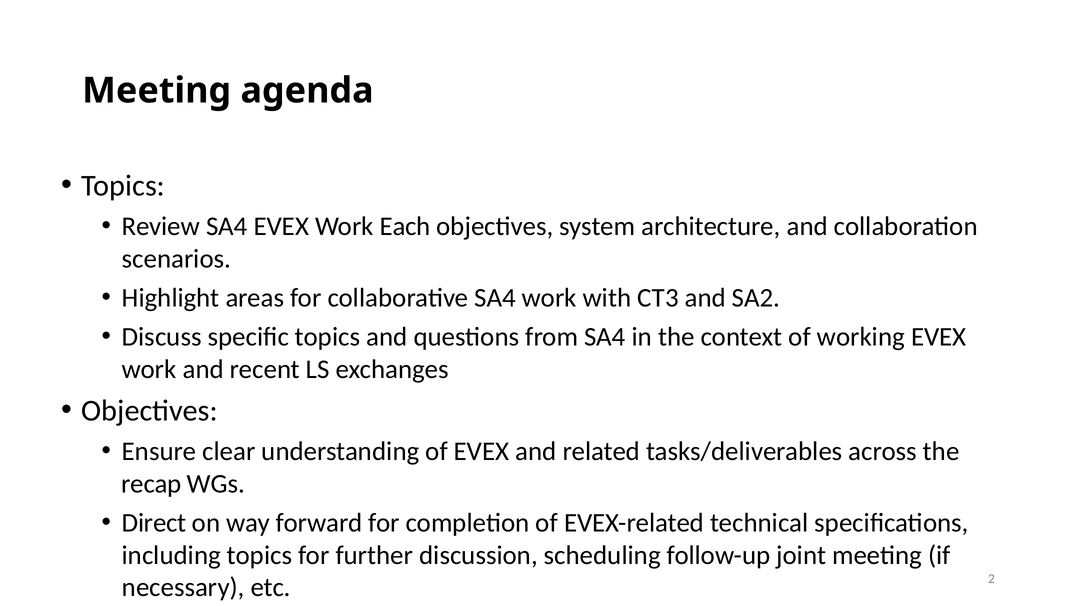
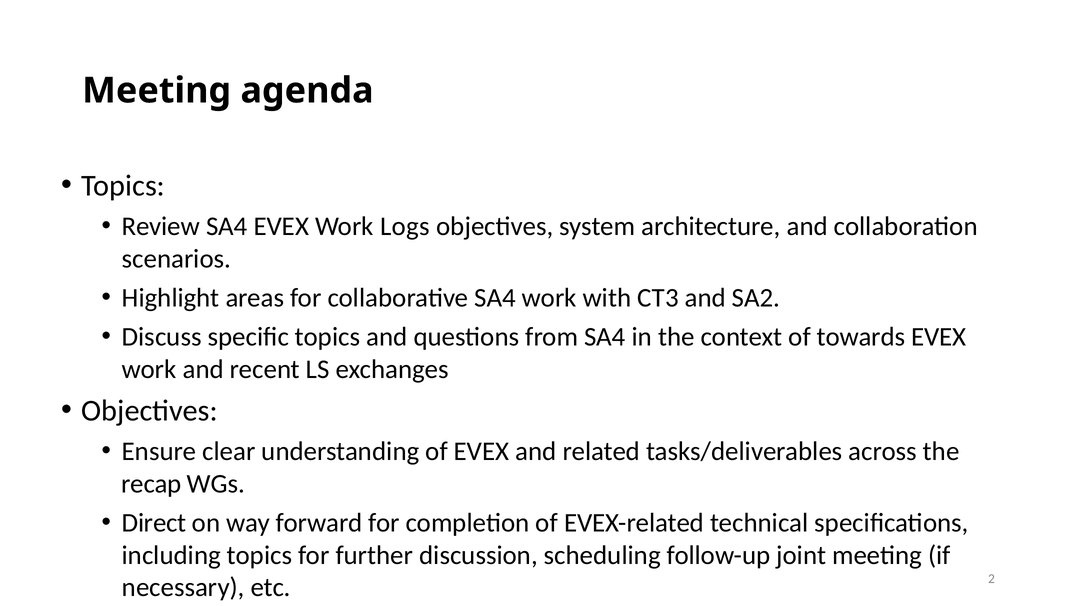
Each: Each -> Logs (405, 226)
working: working -> towards (861, 337)
